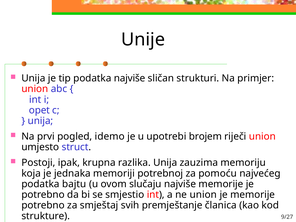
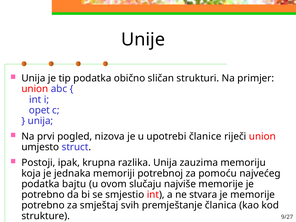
podatka najviše: najviše -> obično (130, 78)
idemo: idemo -> nizova (110, 136)
brojem: brojem -> članice (205, 136)
ne union: union -> stvara (203, 195)
